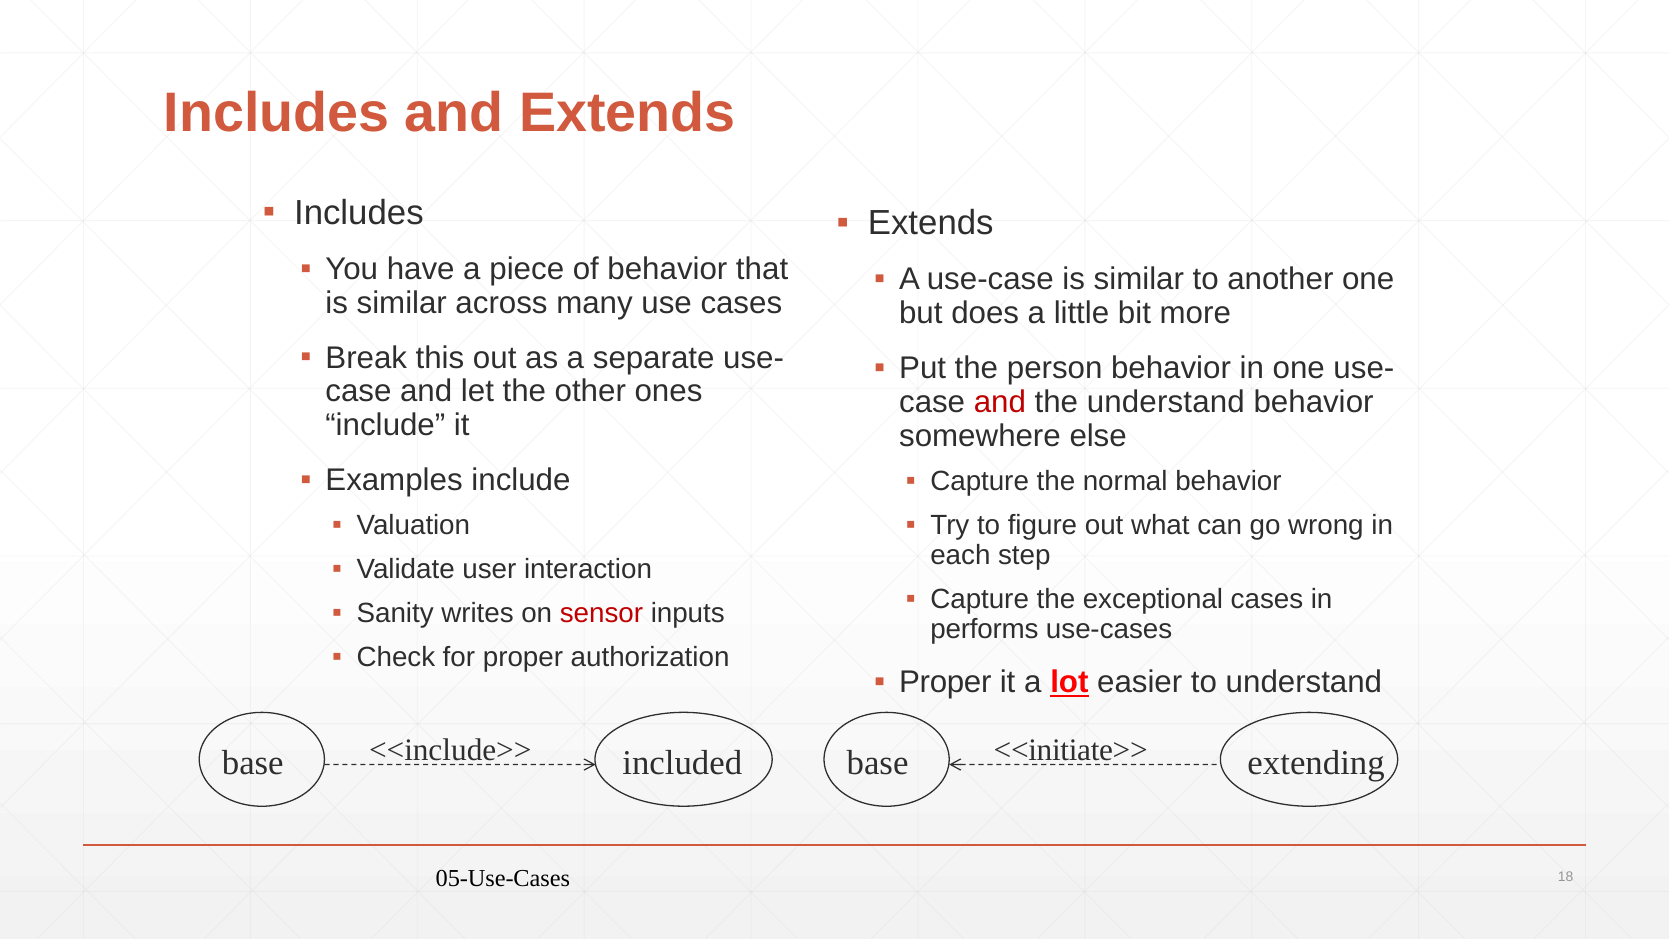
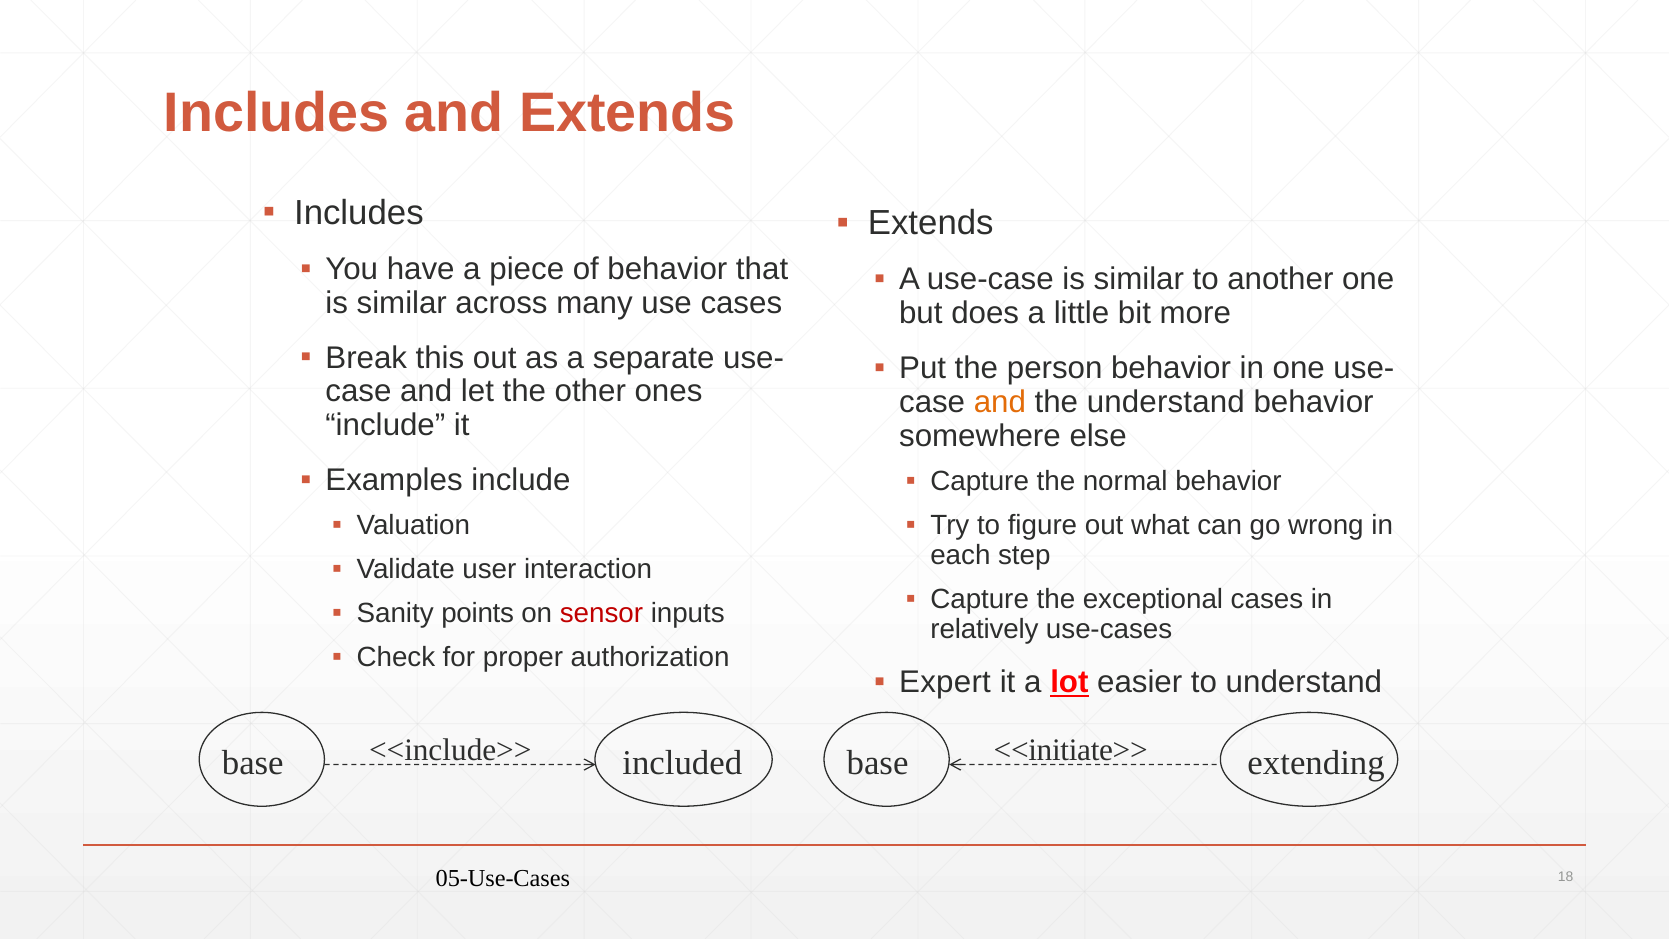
and colour: red -> orange (1000, 402)
writes: writes -> points (478, 613)
performs: performs -> relatively (984, 629)
Proper: Proper -> Expert (945, 682)
